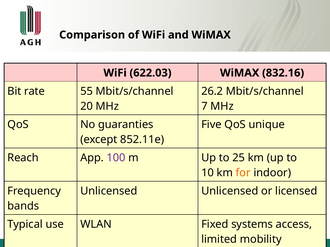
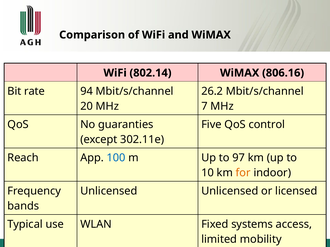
622.03: 622.03 -> 802.14 (150, 73)
832.16: 832.16 -> 806.16 (283, 73)
55: 55 -> 94 (87, 91)
unique: unique -> control (267, 125)
852.11e: 852.11e -> 302.11e (142, 140)
100 colour: purple -> blue (116, 158)
25: 25 -> 97 (239, 158)
